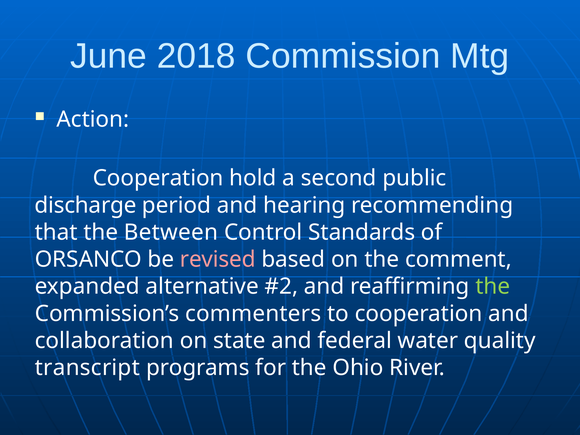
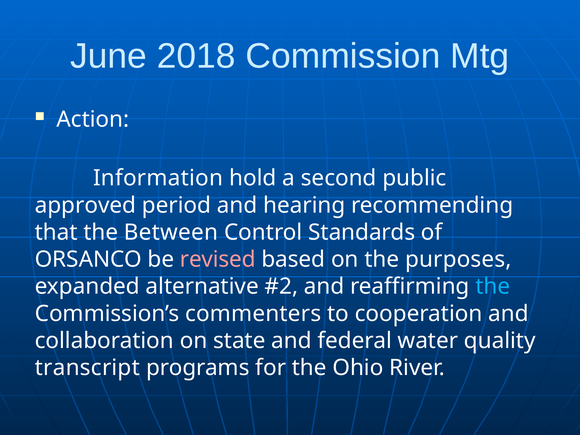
Cooperation: Cooperation -> Information (158, 178)
discharge: discharge -> approved (85, 205)
comment: comment -> purposes (458, 259)
the colour: light green -> light blue (493, 287)
